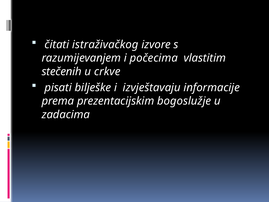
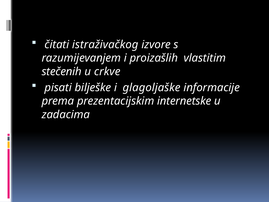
počecima: počecima -> proizašlih (154, 58)
izvještavaju: izvještavaju -> glagoljaške (152, 88)
bogoslužje: bogoslužje -> internetske (184, 101)
